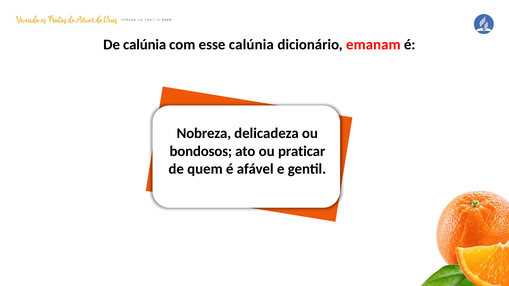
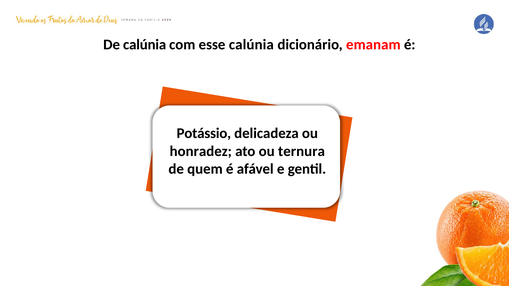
Nobreza: Nobreza -> Potássio (204, 133)
bondosos: bondosos -> honradez (201, 151)
praticar: praticar -> ternura (302, 151)
